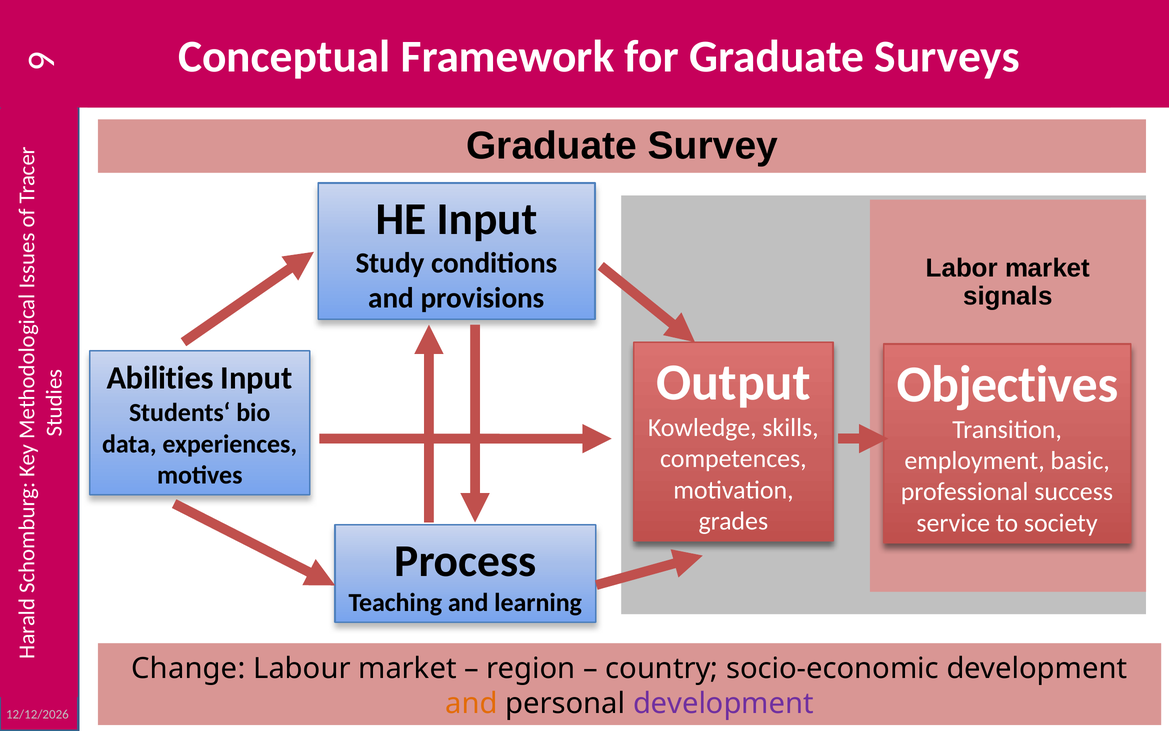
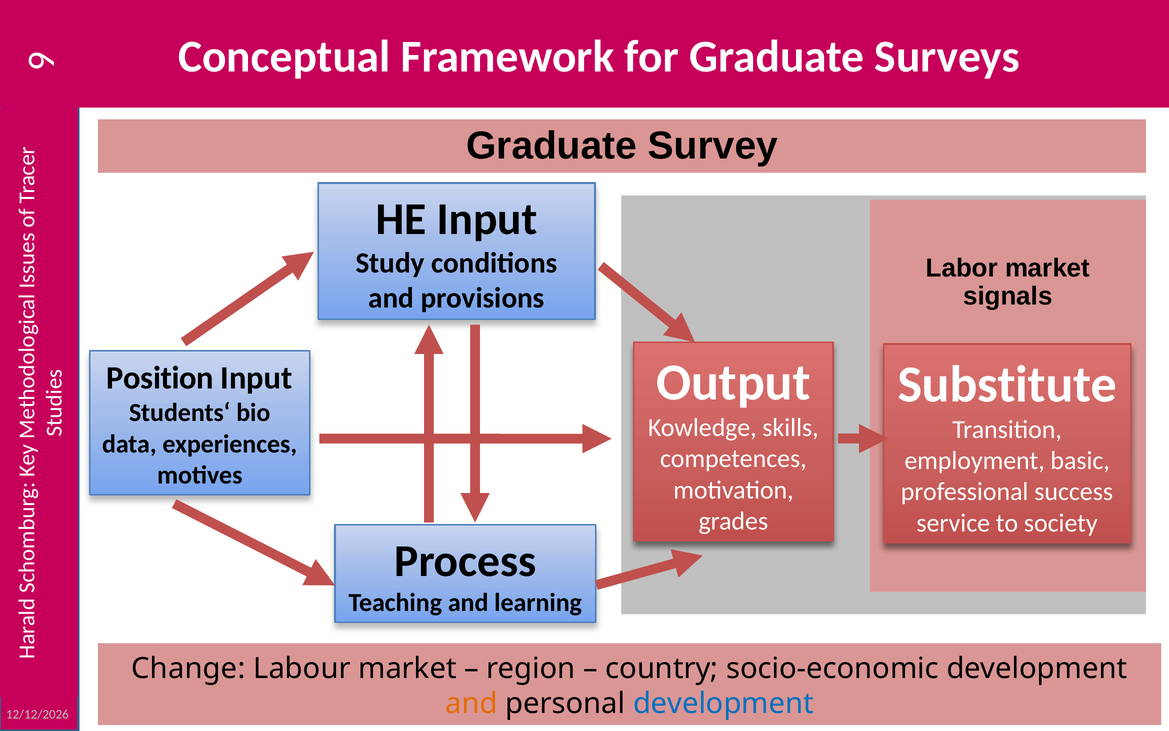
Objectives: Objectives -> Substitute (1007, 384)
Abilities: Abilities -> Position (160, 378)
development colour: purple -> blue (723, 703)
